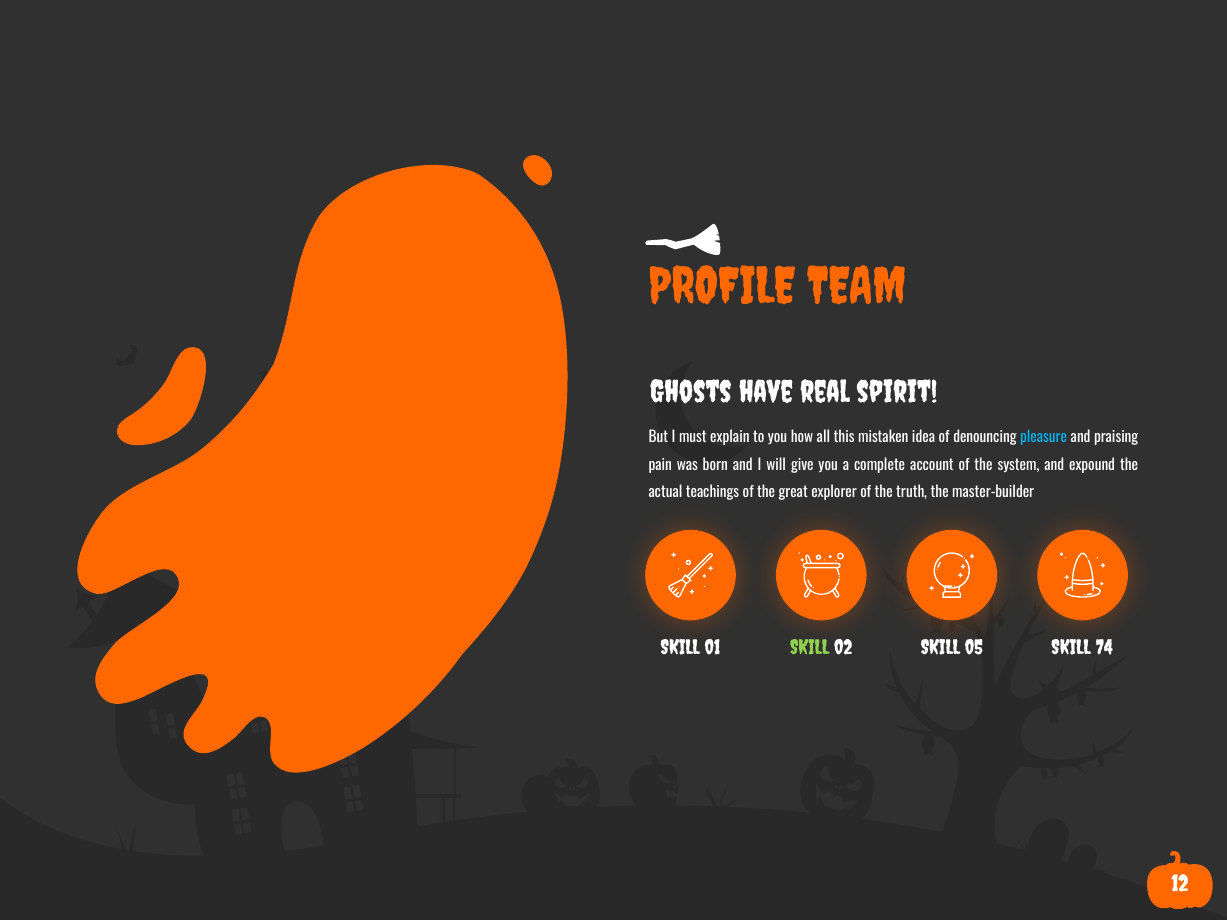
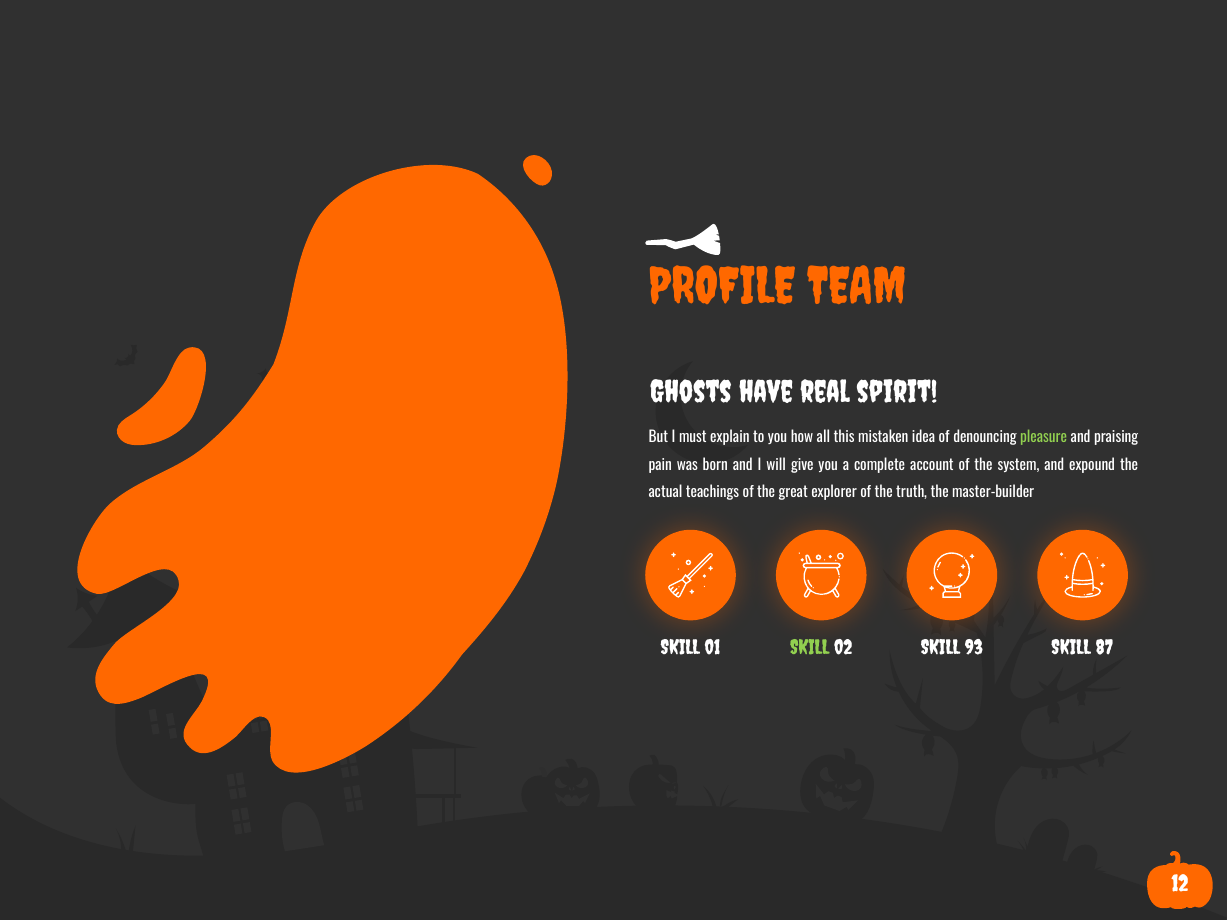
pleasure colour: light blue -> light green (1044, 438)
05: 05 -> 93 (974, 648)
74: 74 -> 87 (1104, 648)
